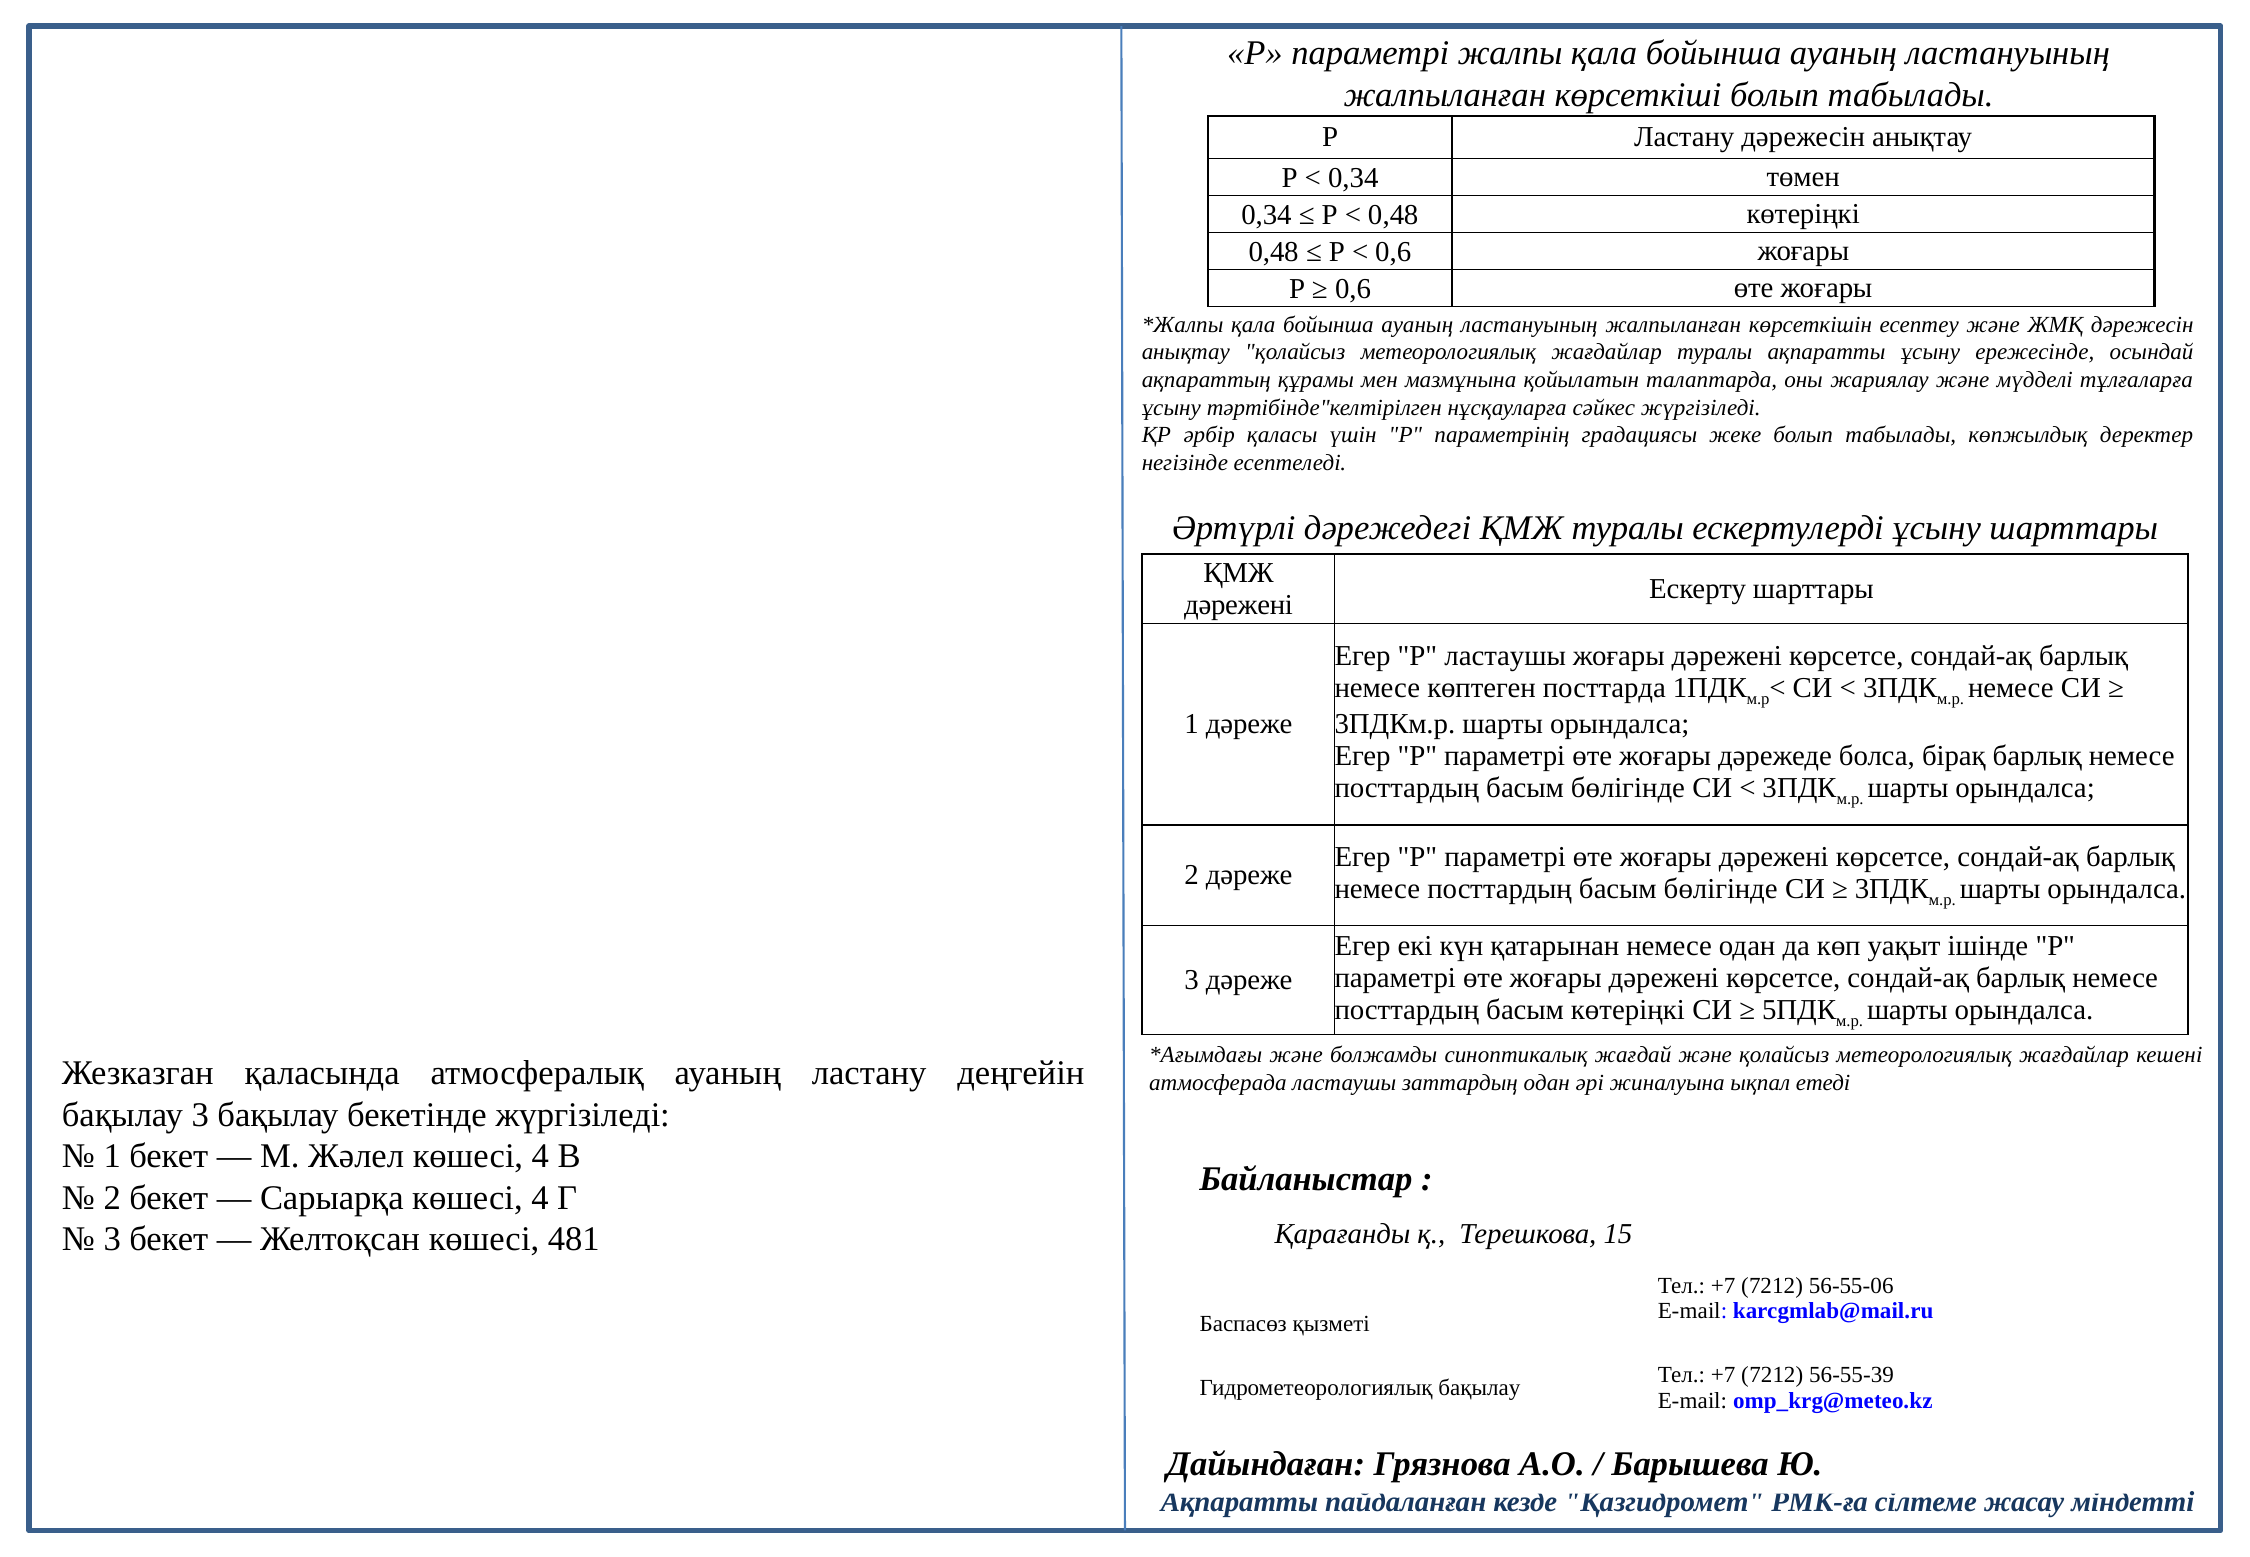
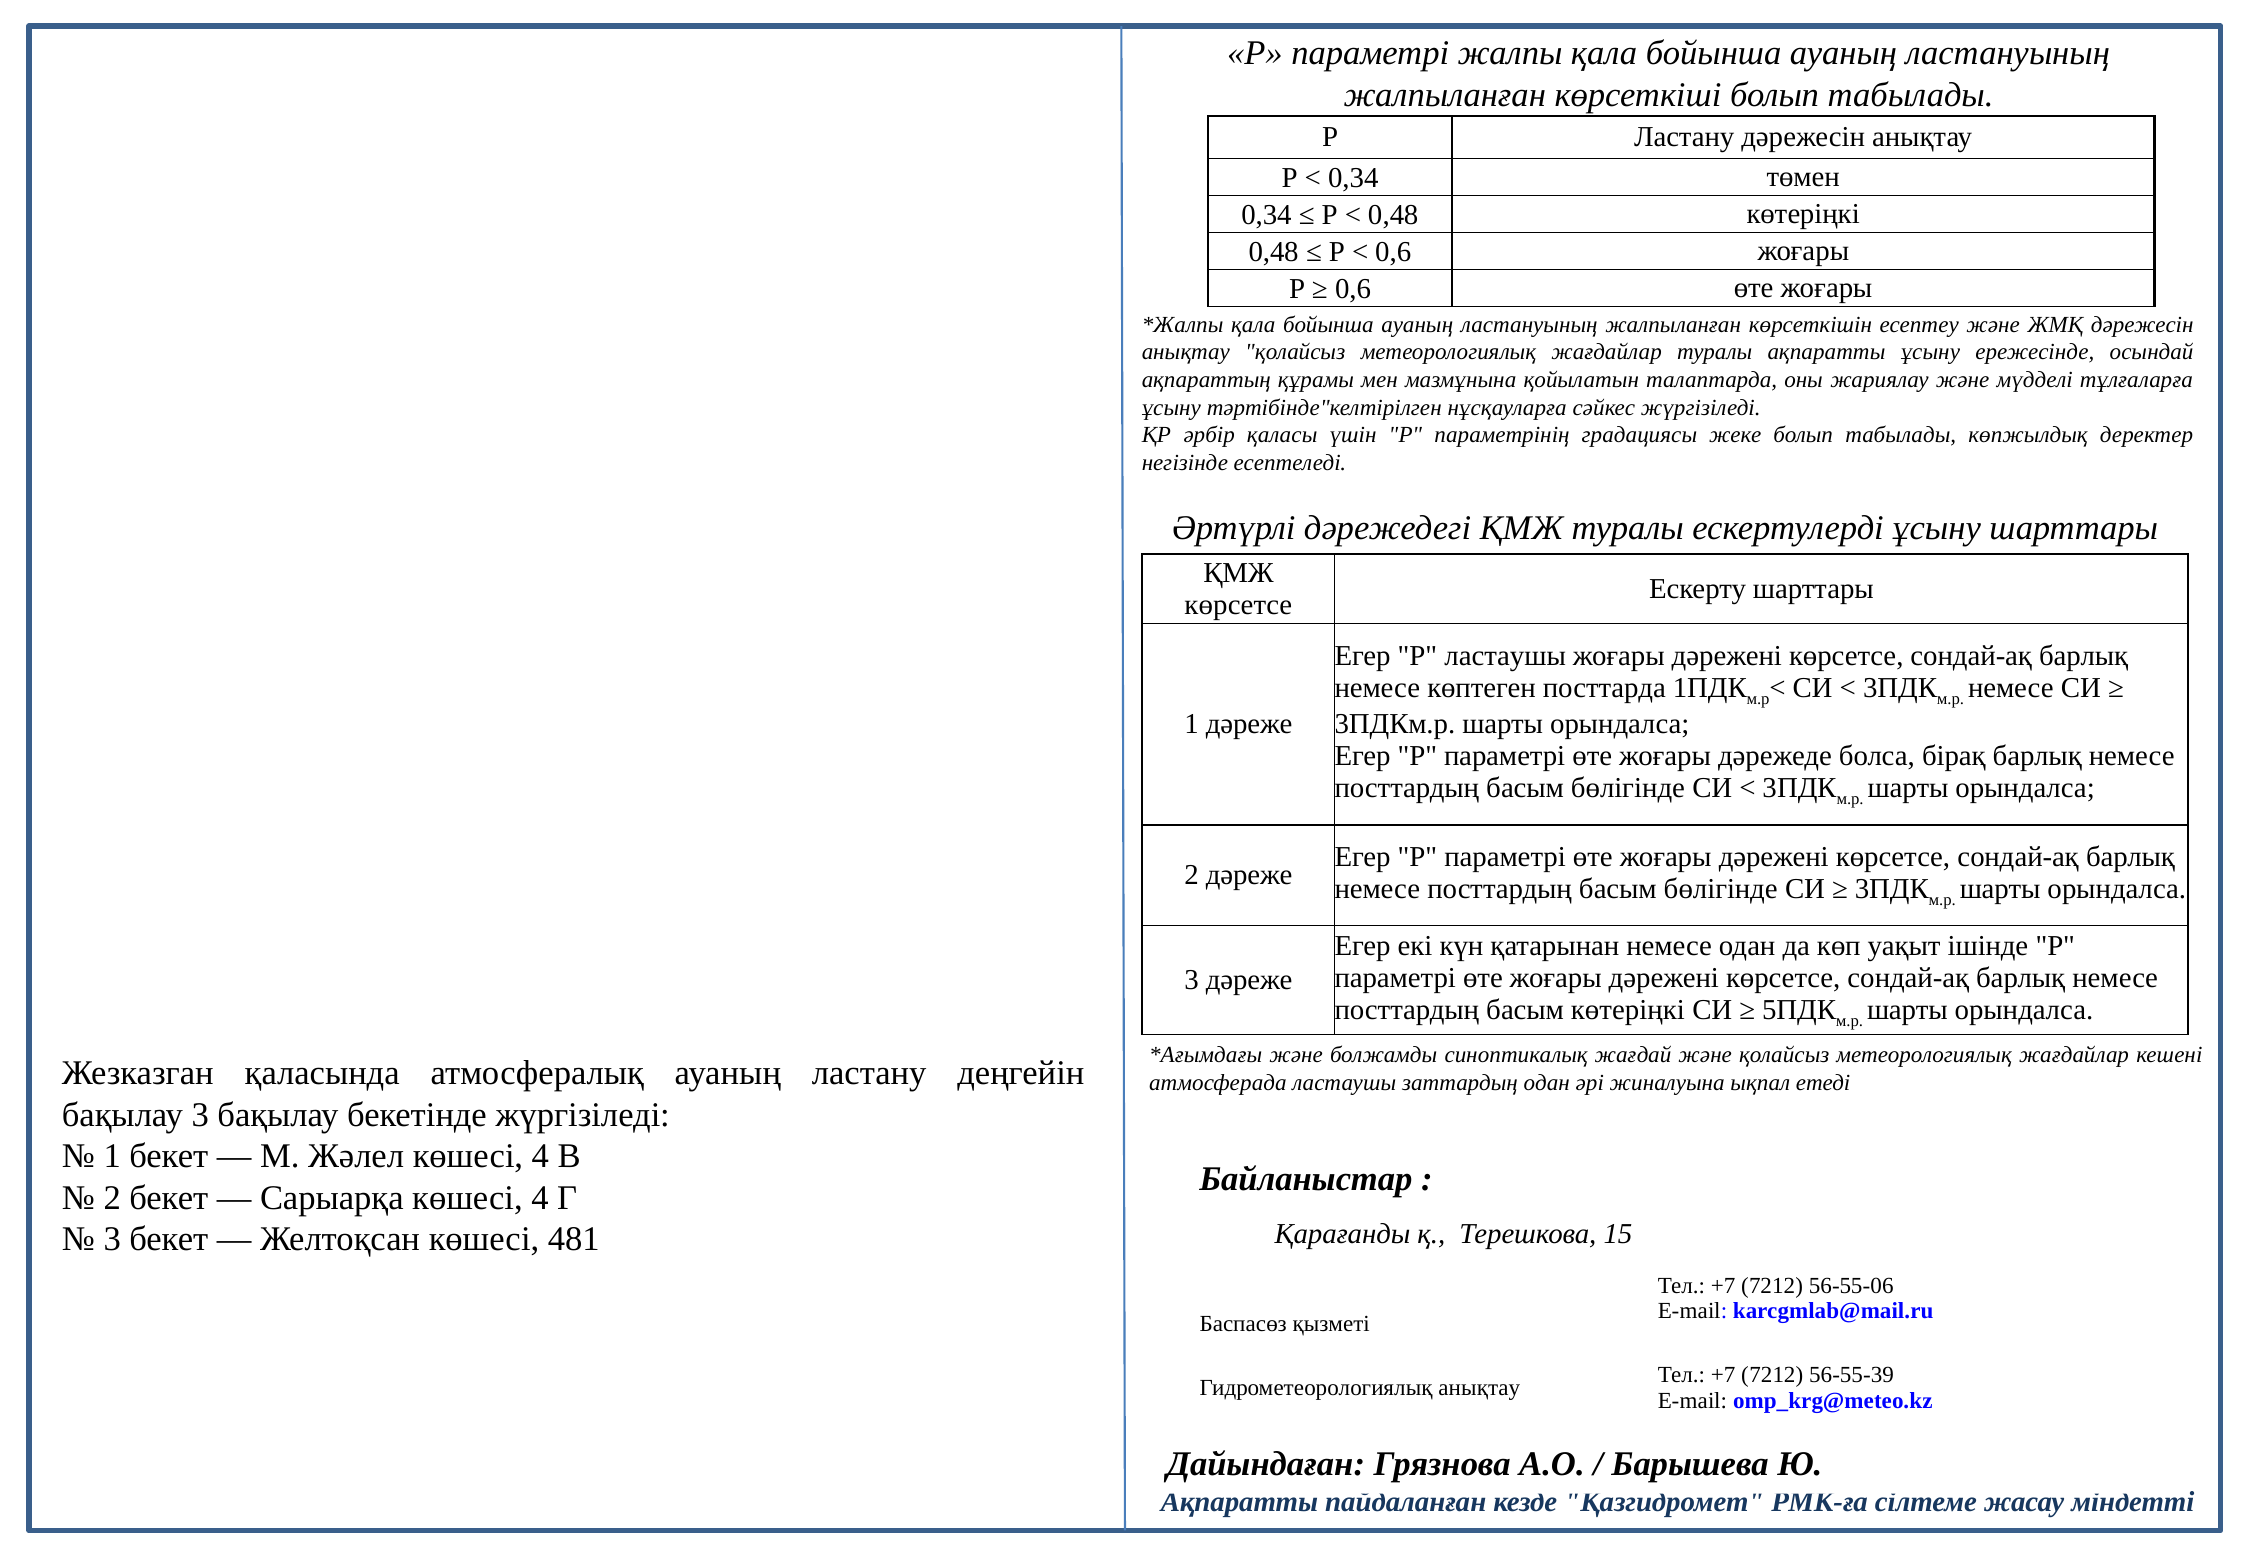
дәрежені: дәрежені -> көрсетсе (1238, 605)
Гидрометеорологиялық бақылау: бақылау -> анықтау (1479, 1389)
